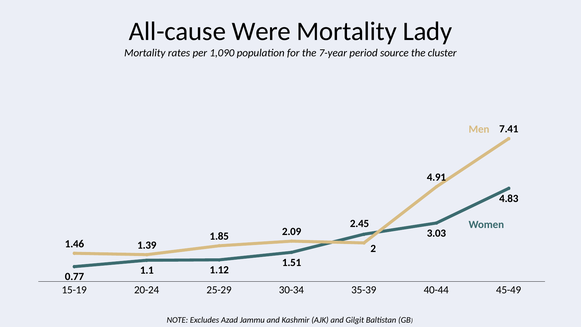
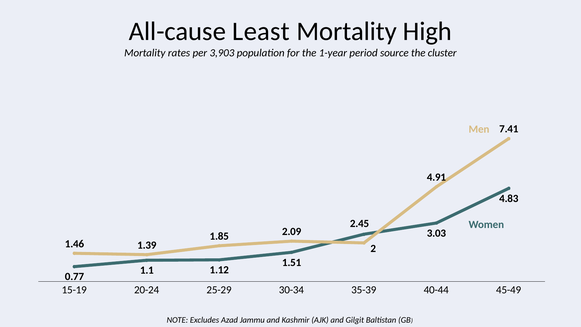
Were: Were -> Least (261, 31)
Lady: Lady -> High (427, 31)
1,090: 1,090 -> 3,903 (222, 53)
7-year: 7-year -> 1-year (333, 53)
